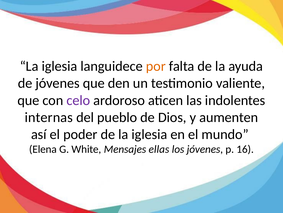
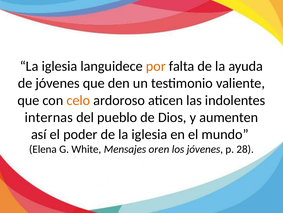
celo colour: purple -> orange (78, 100)
ellas: ellas -> oren (159, 149)
16: 16 -> 28 (245, 149)
